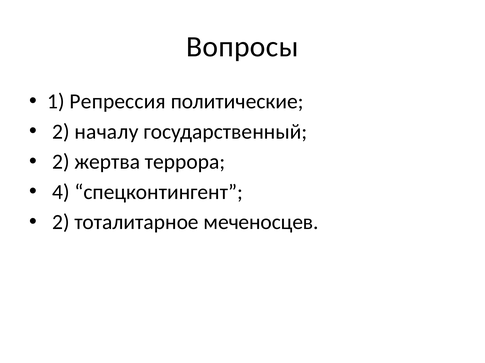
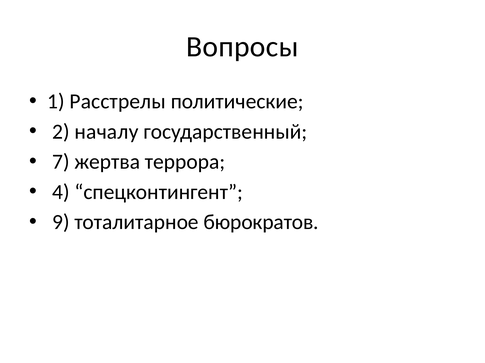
Репрессия: Репрессия -> Расстрелы (118, 102)
2: 2 -> 7 (61, 162)
2: 2 -> 9 (61, 222)
меченосцев: меченосцев -> бюрократов (261, 222)
